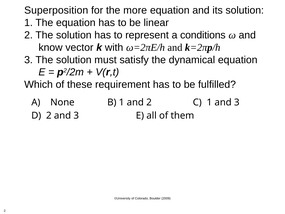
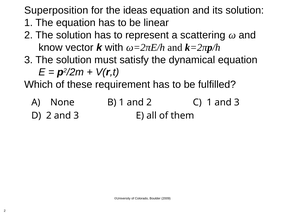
more: more -> ideas (135, 10)
conditions: conditions -> scattering (203, 35)
